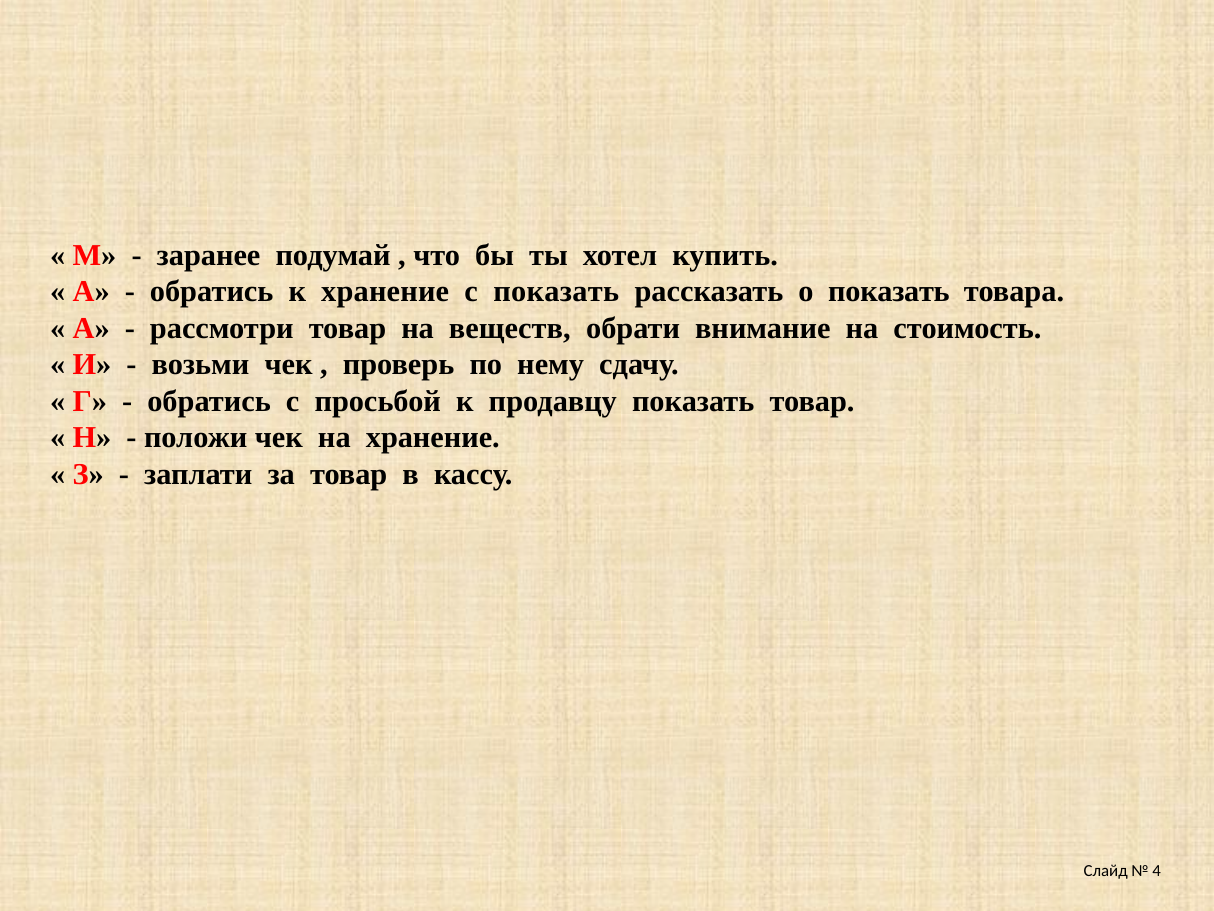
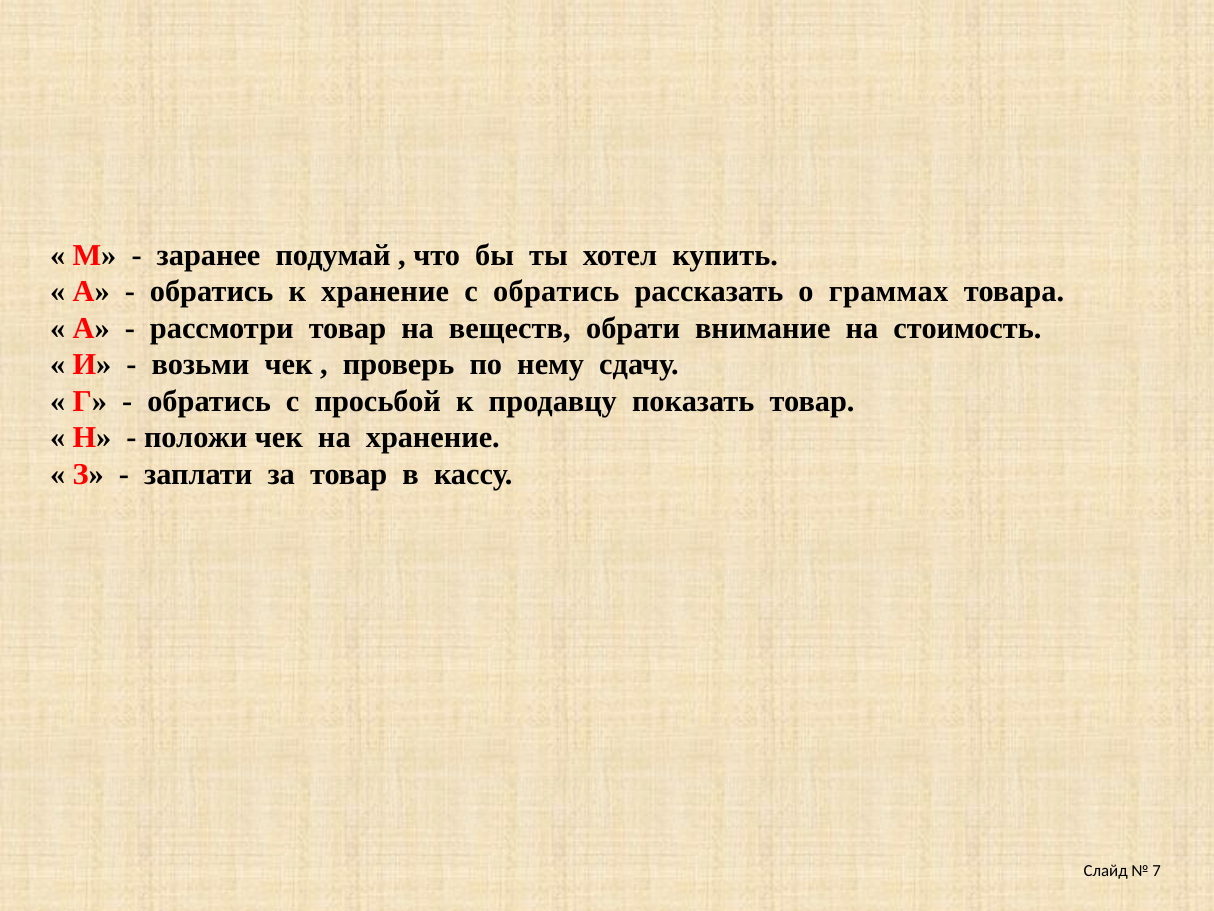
с показать: показать -> обратись (556, 292)
о показать: показать -> граммах (889, 292)
4: 4 -> 7 (1157, 871)
